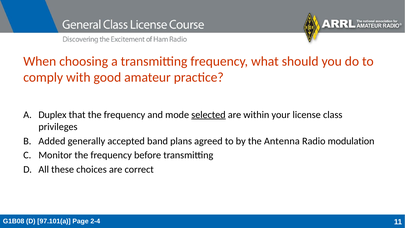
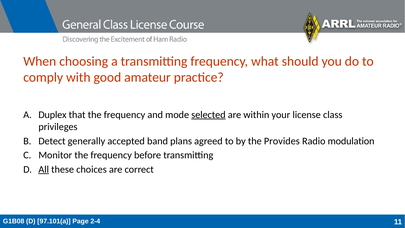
Added: Added -> Detect (52, 141)
Antenna: Antenna -> Provides (282, 141)
All underline: none -> present (44, 169)
